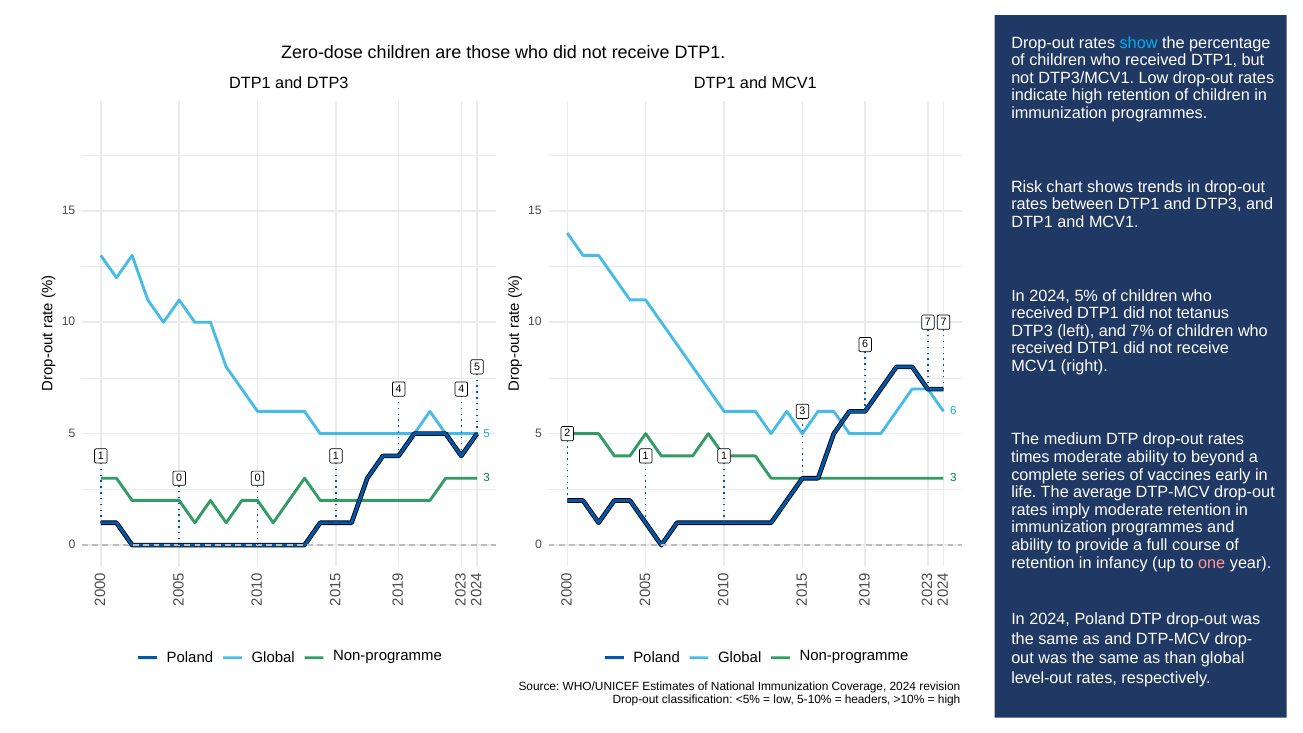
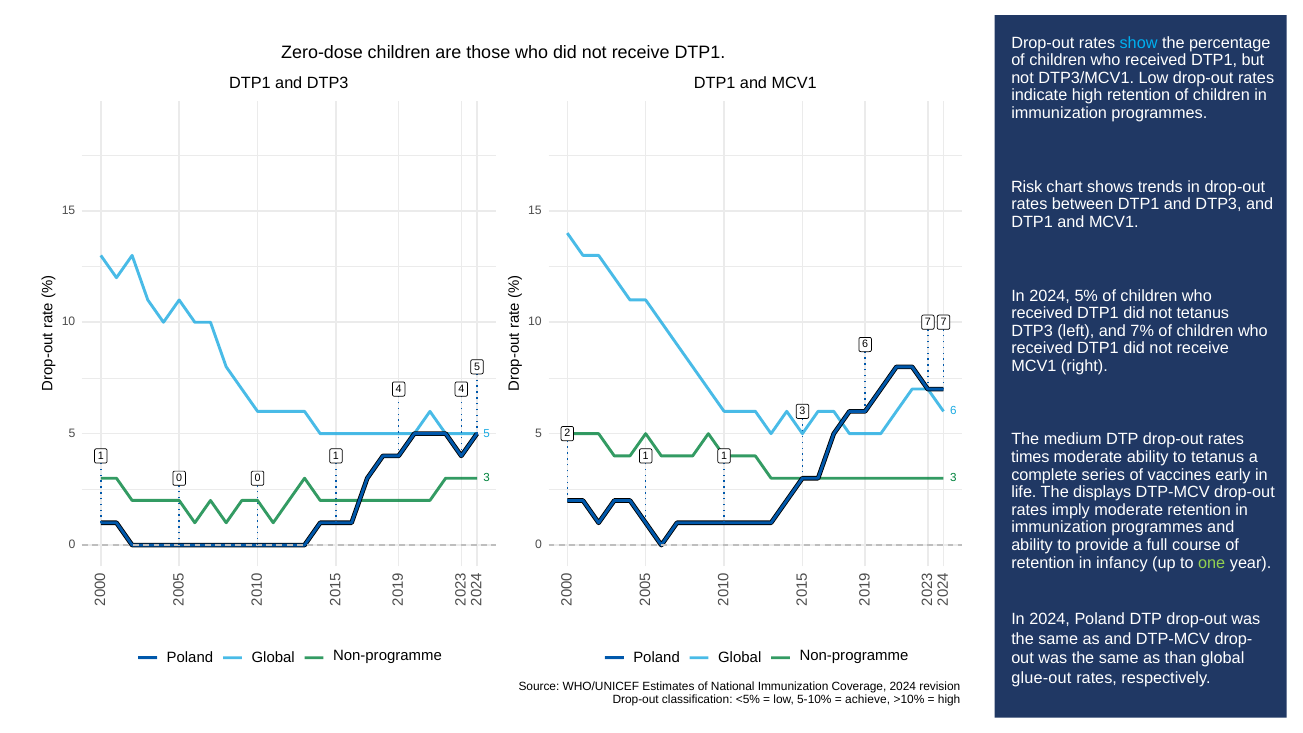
to beyond: beyond -> tetanus (1218, 457)
average: average -> displays (1102, 492)
one colour: pink -> light green (1212, 563)
level-out: level-out -> glue-out (1041, 678)
headers: headers -> achieve (868, 700)
